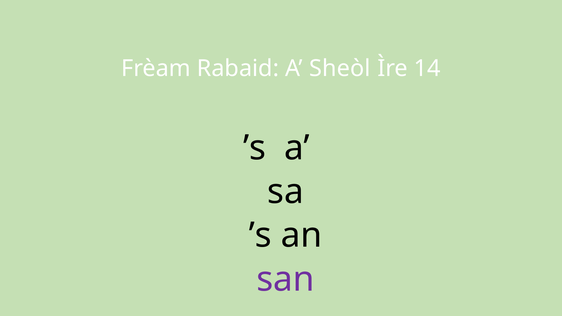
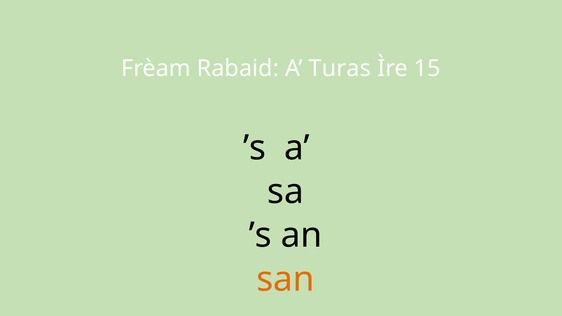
Sheòl: Sheòl -> Turas (340, 68)
14: 14 -> 15 (427, 68)
san colour: purple -> orange (286, 279)
